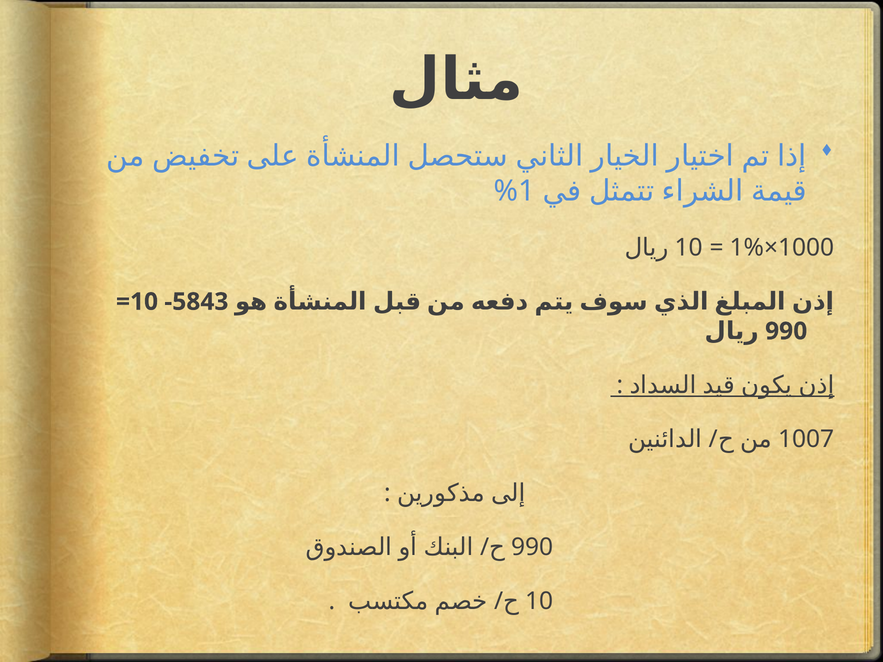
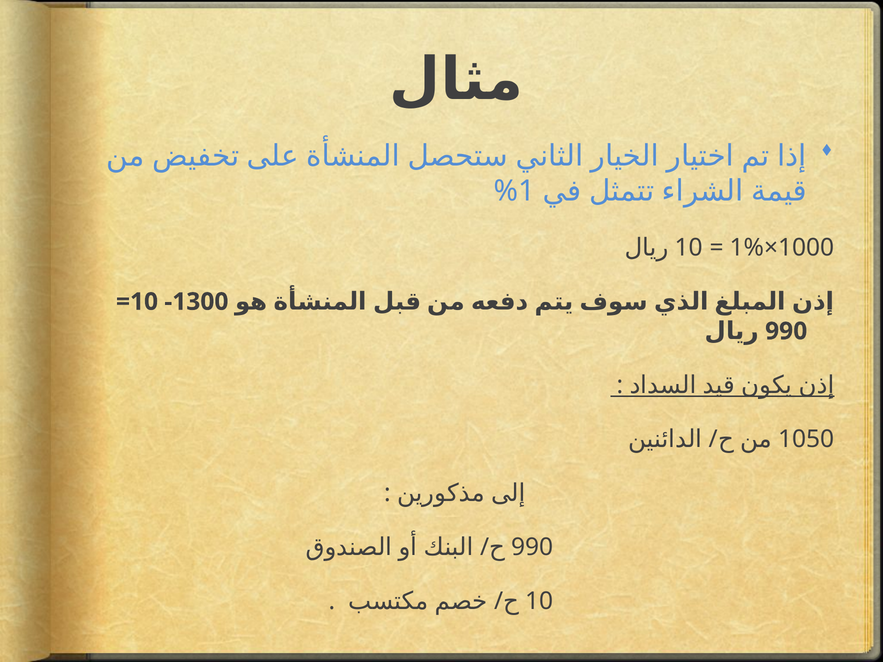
5843: 5843 -> 1300 (200, 302)
1007: 1007 -> 1050 (806, 439)
